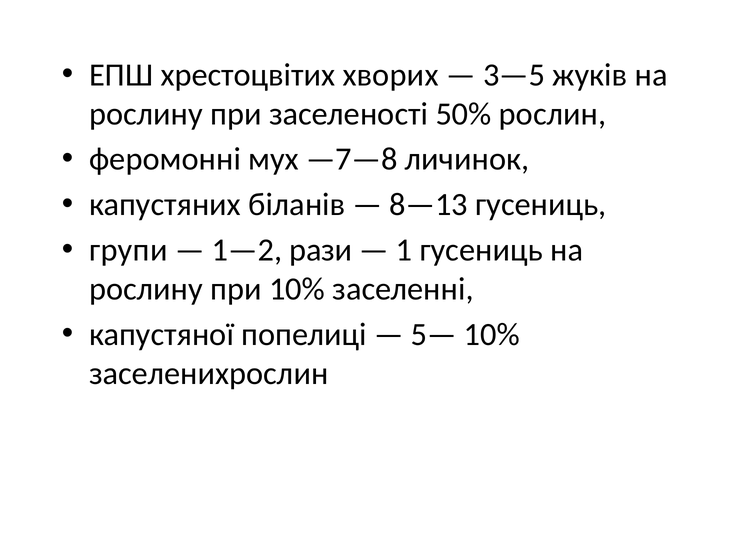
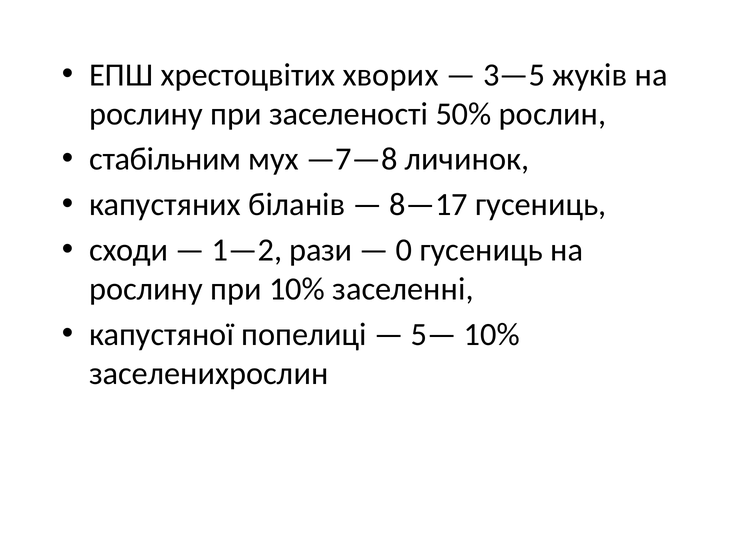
феромонні: феромонні -> стабільним (165, 159)
8—13: 8—13 -> 8—17 (429, 205)
групи: групи -> сходи (129, 250)
1: 1 -> 0 (404, 250)
